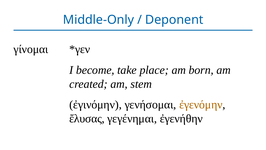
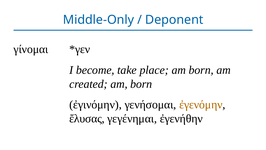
created am stem: stem -> born (141, 84)
